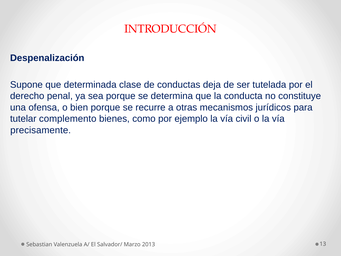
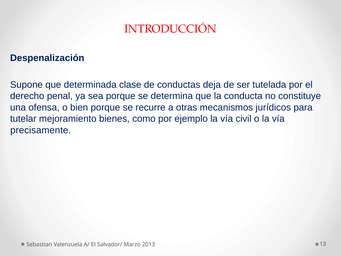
complemento: complemento -> mejoramiento (68, 119)
